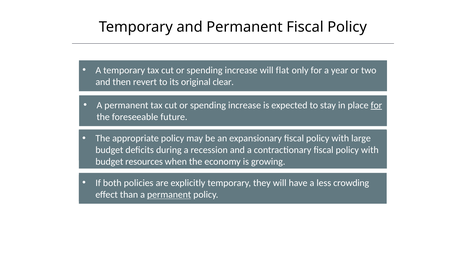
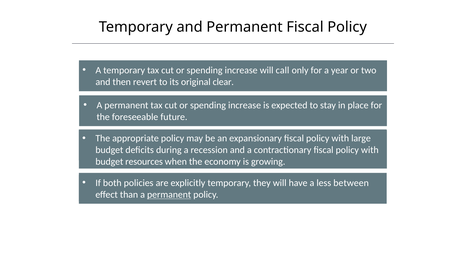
flat: flat -> call (282, 70)
for underline: present -> none (376, 105)
crowding: crowding -> between (351, 183)
